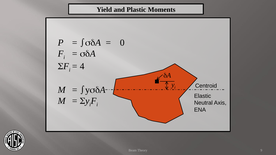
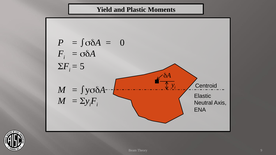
4: 4 -> 5 (82, 66)
